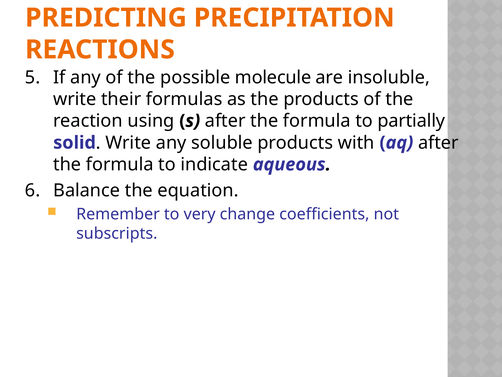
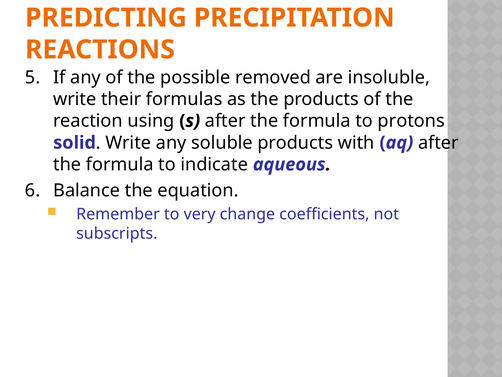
molecule: molecule -> removed (273, 77)
partially: partially -> protons (411, 121)
